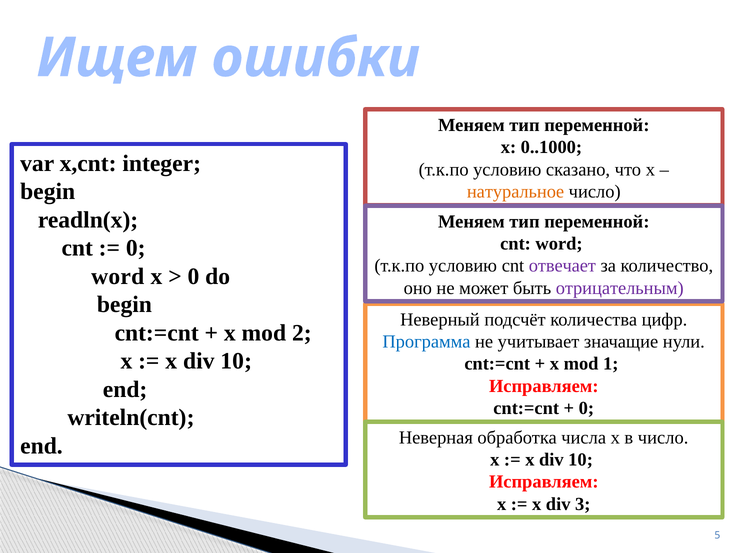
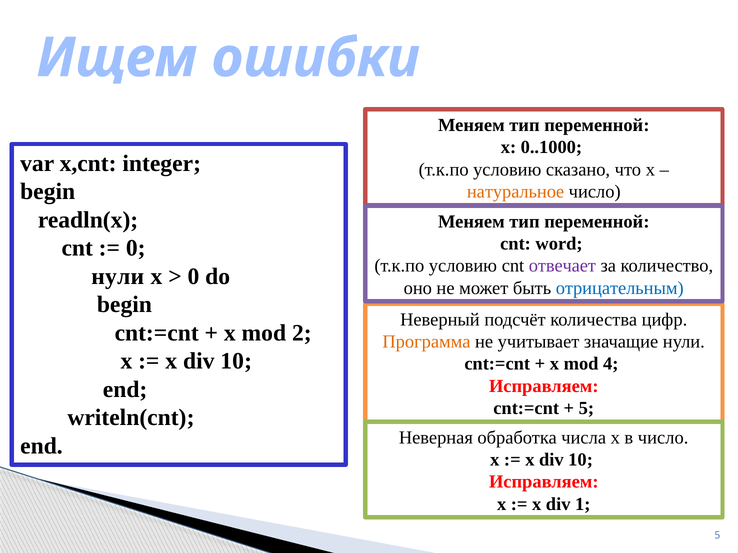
word: word -> нули (118, 277)
отрицательным colour: purple -> blue (620, 288)
Программа colour: blue -> orange (426, 342)
1: 1 -> 4 (611, 364)
0: 0 -> 5 (586, 408)
3: 3 -> 1 (583, 504)
